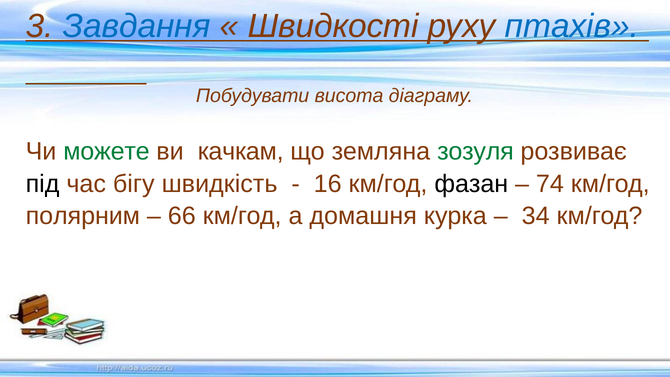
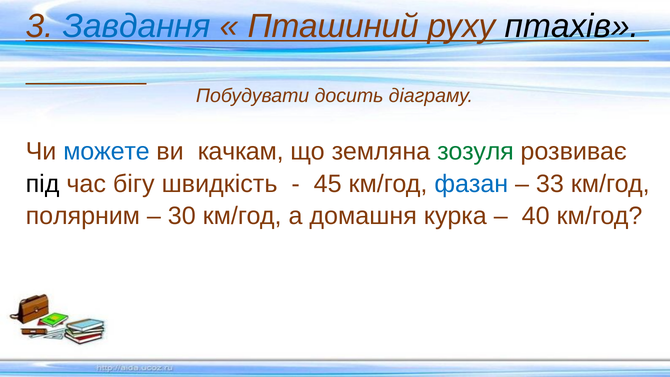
Швидкості: Швидкості -> Пташиний (333, 26)
птахів colour: blue -> black (572, 26)
висота: висота -> досить (349, 96)
можете colour: green -> blue (106, 152)
16: 16 -> 45 (328, 184)
фазан colour: black -> blue (471, 184)
74: 74 -> 33 (550, 184)
66: 66 -> 30 (182, 216)
34: 34 -> 40 (536, 216)
